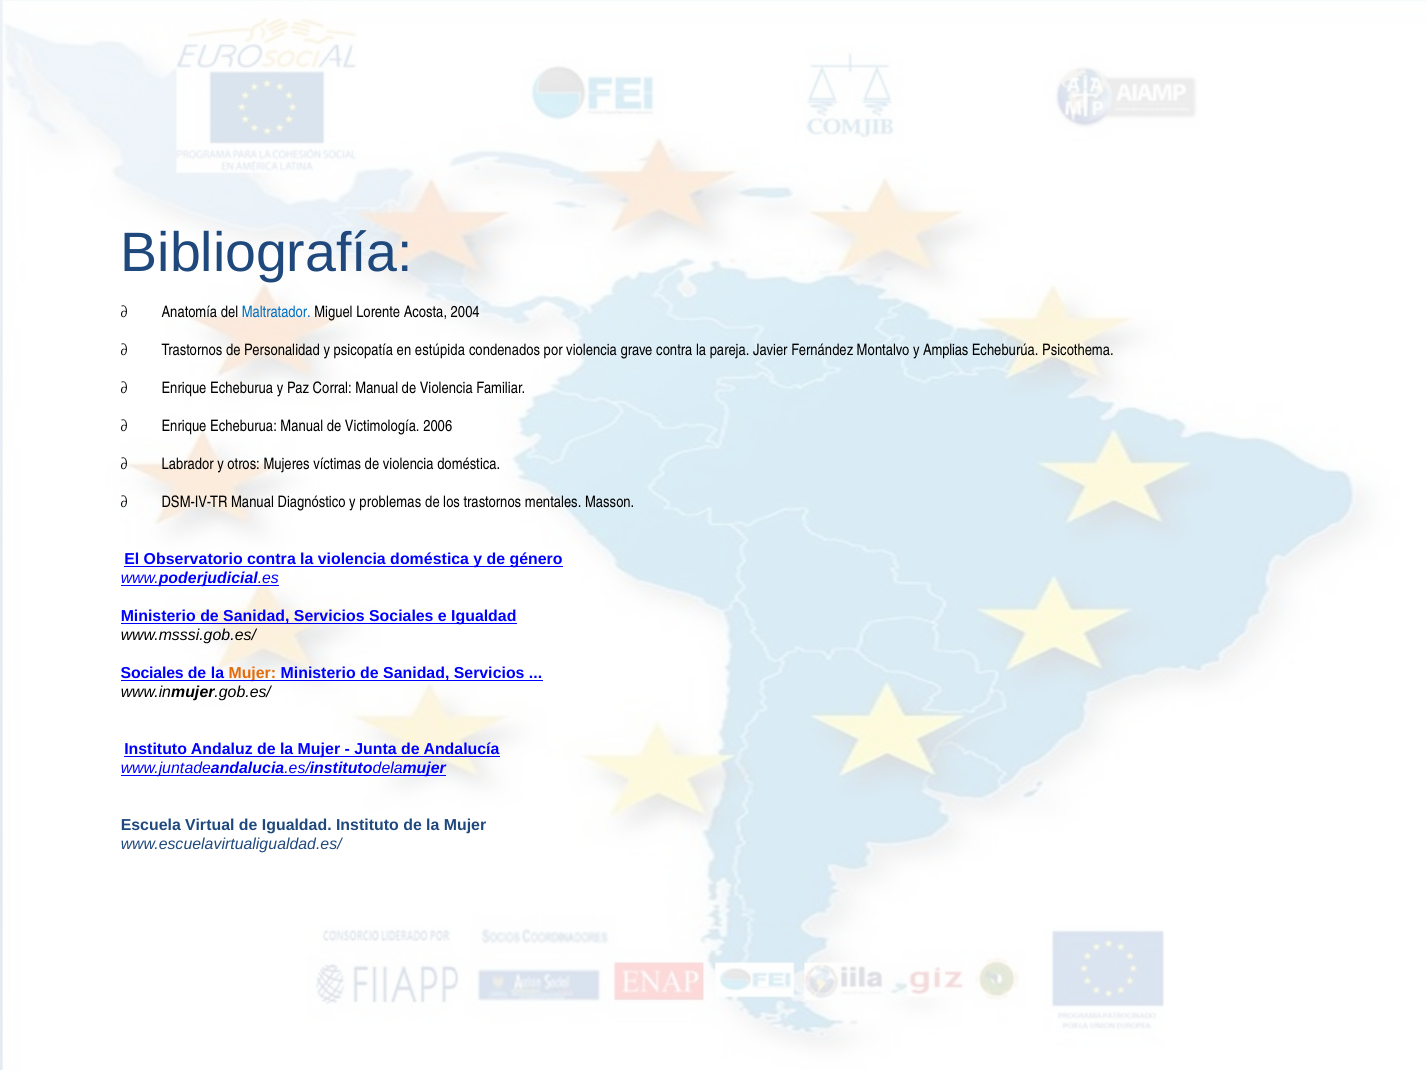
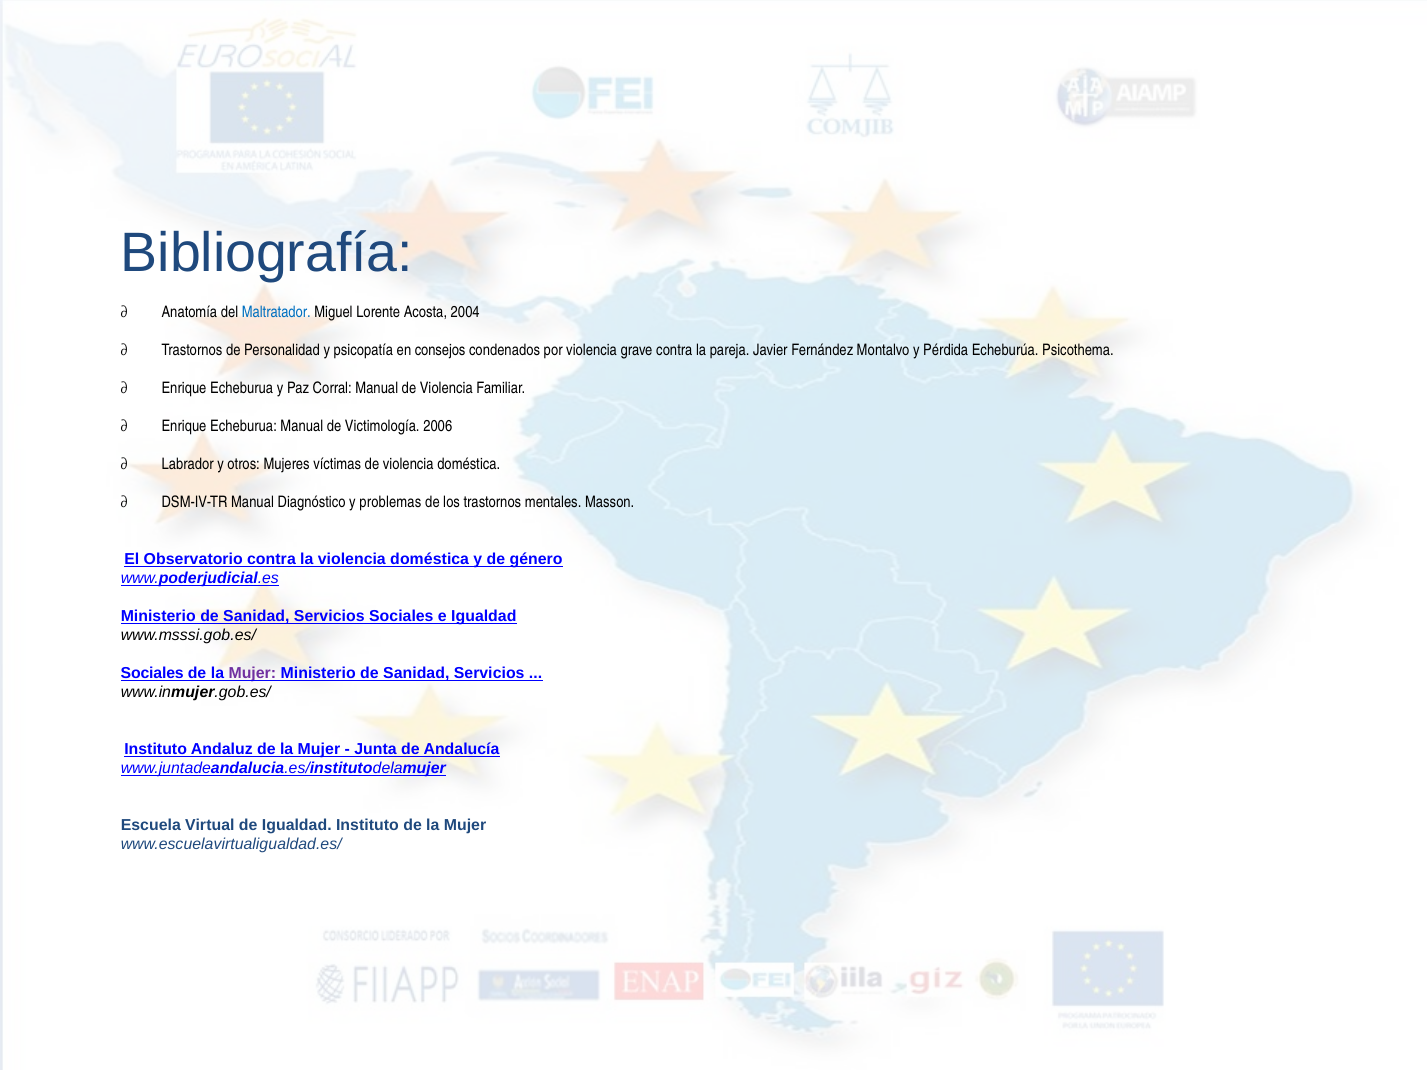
estúpida: estúpida -> consejos (440, 351)
Amplias: Amplias -> Pérdida (946, 351)
Mujer colour: orange -> purple (252, 673)
